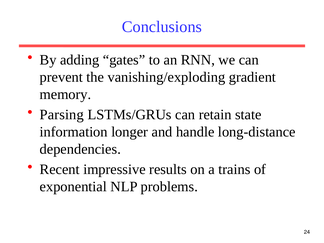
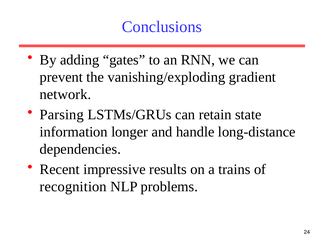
memory: memory -> network (65, 94)
exponential: exponential -> recognition (73, 187)
